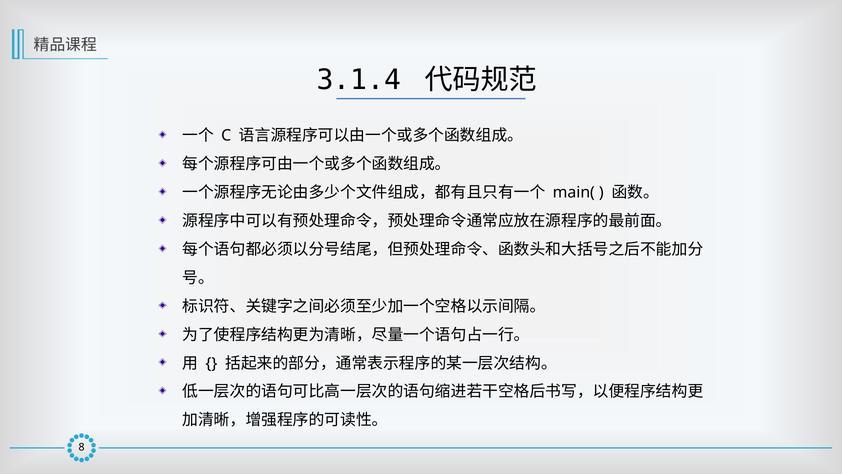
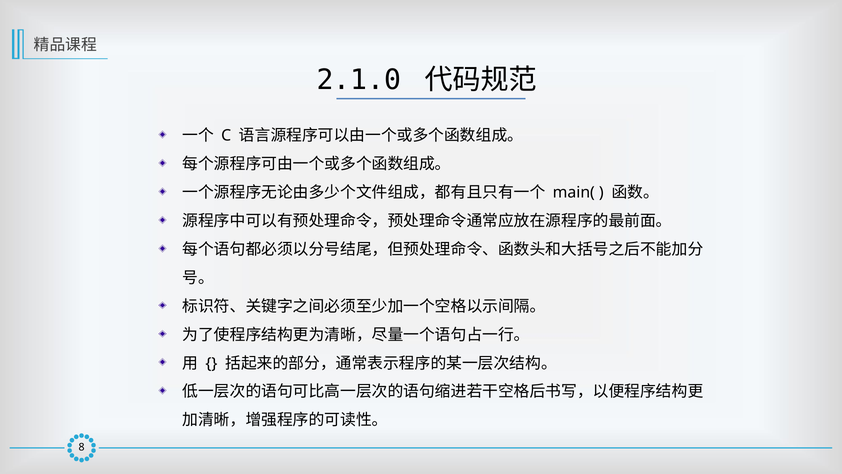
3.1.4: 3.1.4 -> 2.1.0 (359, 80)
